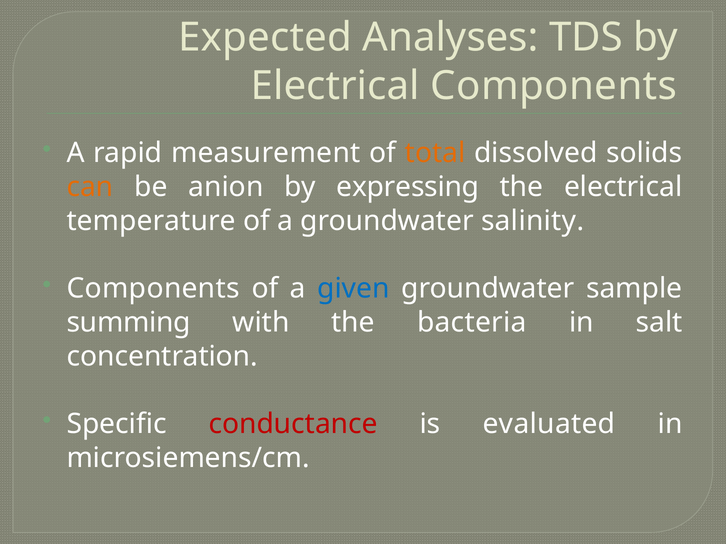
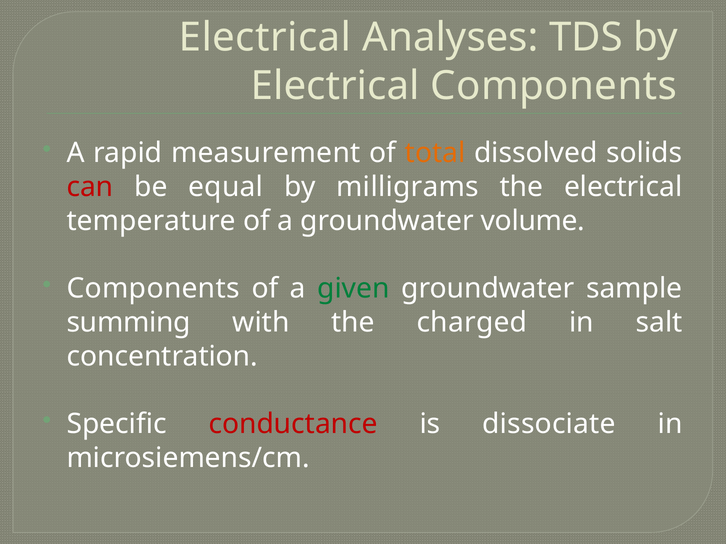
Expected: Expected -> Electrical (265, 38)
can colour: orange -> red (90, 187)
anion: anion -> equal (226, 187)
expressing: expressing -> milligrams (408, 187)
salinity: salinity -> volume (533, 221)
given colour: blue -> green (354, 289)
bacteria: bacteria -> charged (472, 323)
evaluated: evaluated -> dissociate (549, 424)
